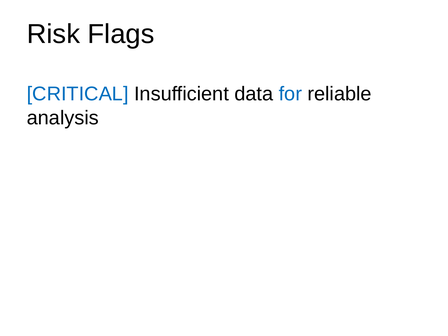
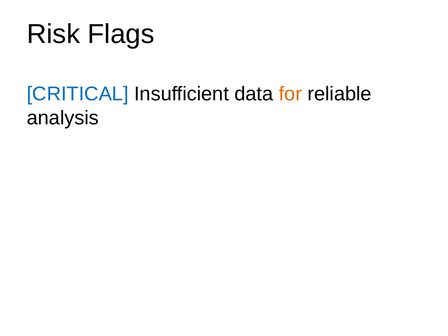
for colour: blue -> orange (290, 94)
